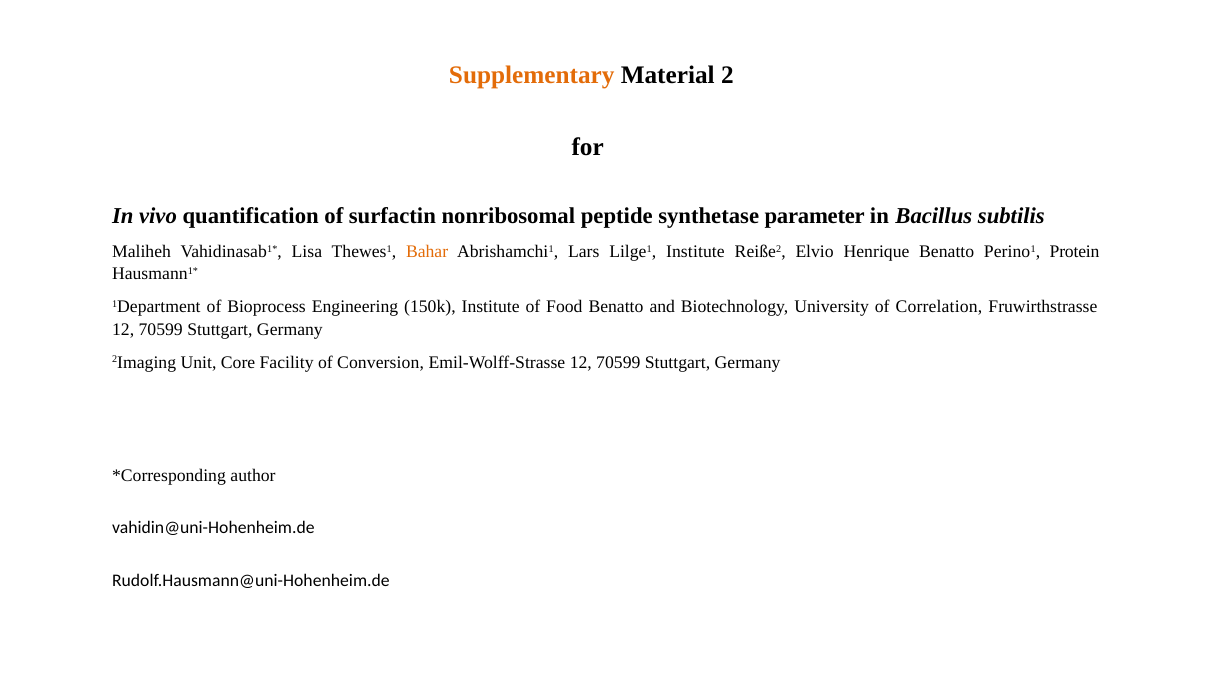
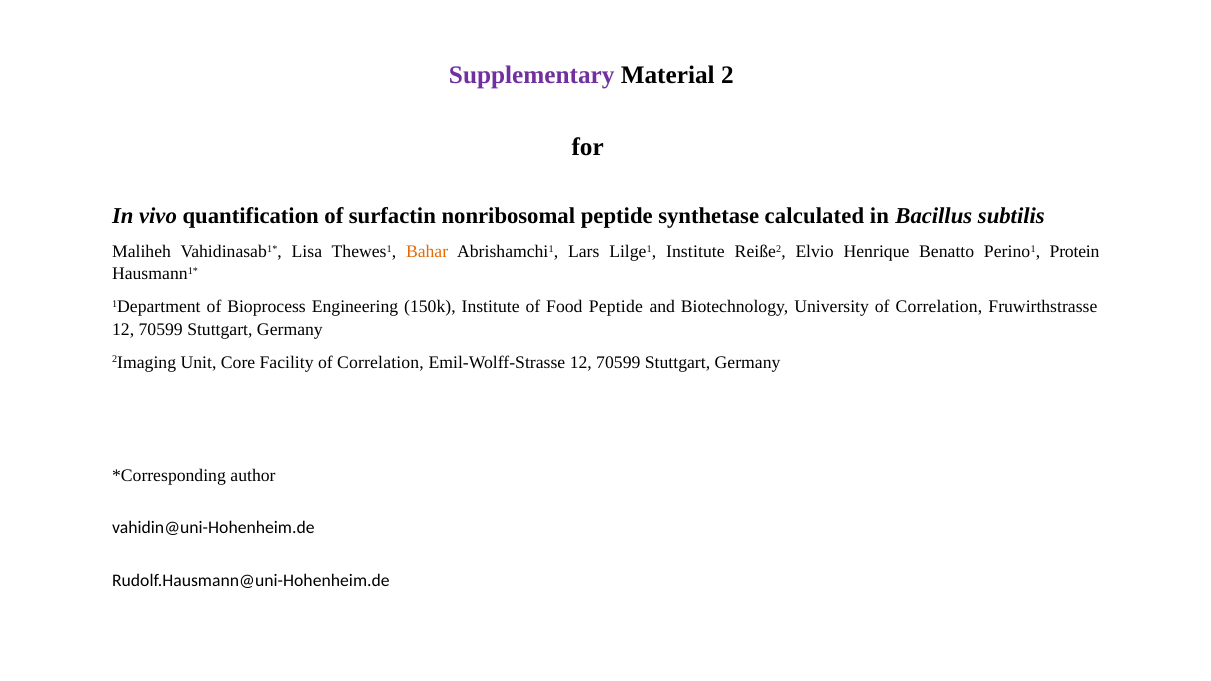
Supplementary colour: orange -> purple (532, 76)
parameter: parameter -> calculated (814, 216)
Food Benatto: Benatto -> Peptide (616, 307)
Facility of Conversion: Conversion -> Correlation (381, 362)
